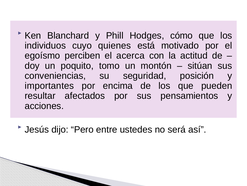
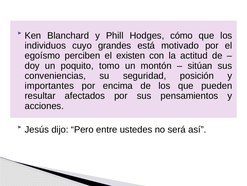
quienes: quienes -> grandes (115, 45)
acerca: acerca -> existen (131, 55)
